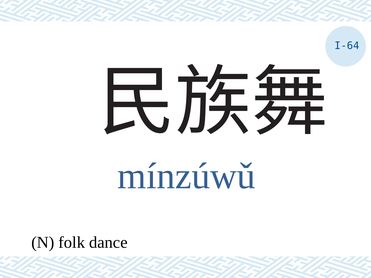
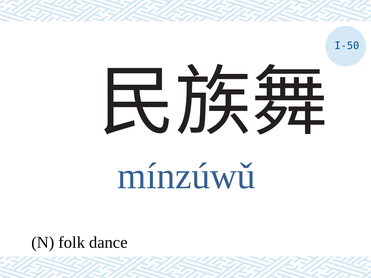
I-64: I-64 -> I-50 (347, 46)
